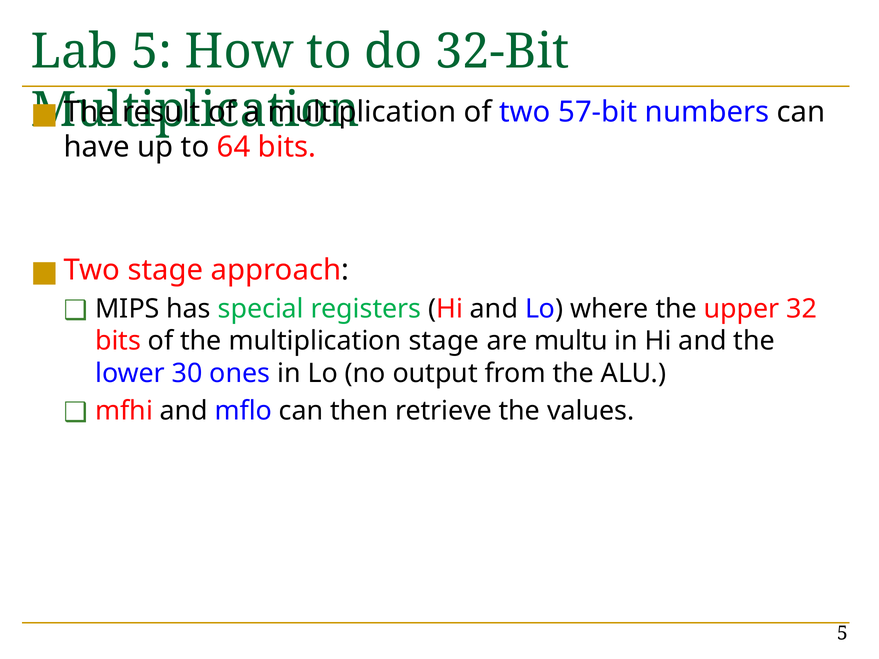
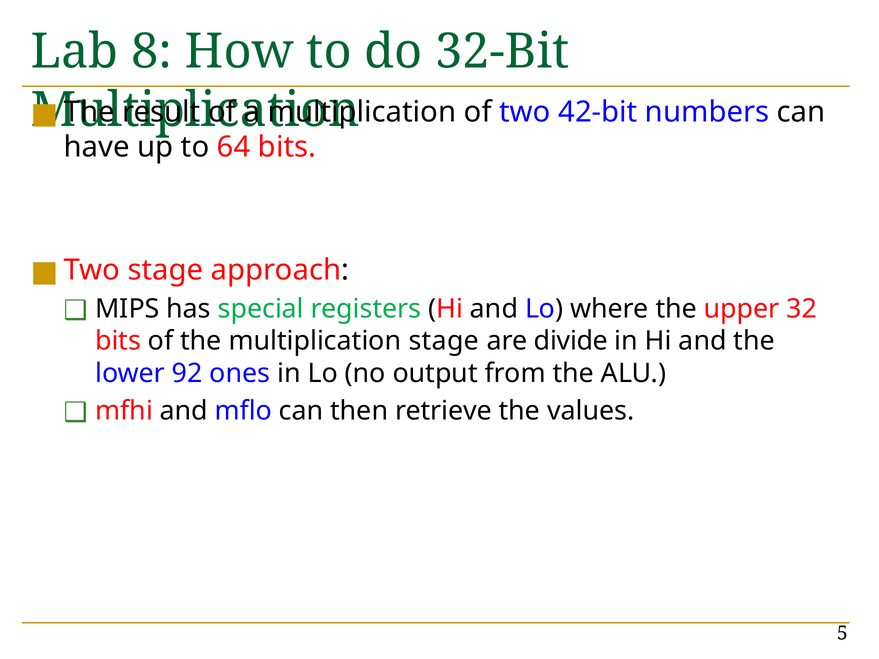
Lab 5: 5 -> 8 (152, 52)
57-bit: 57-bit -> 42-bit (598, 112)
multu: multu -> divide (571, 341)
30: 30 -> 92 (187, 373)
